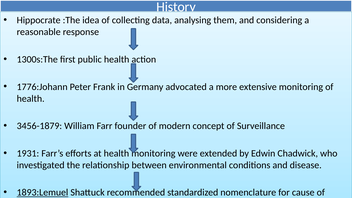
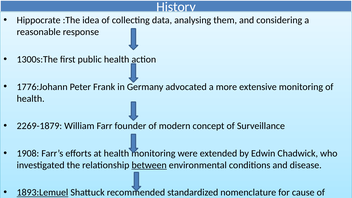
3456-1879: 3456-1879 -> 2269-1879 (39, 126)
1931: 1931 -> 1908 (28, 153)
between underline: none -> present (149, 165)
